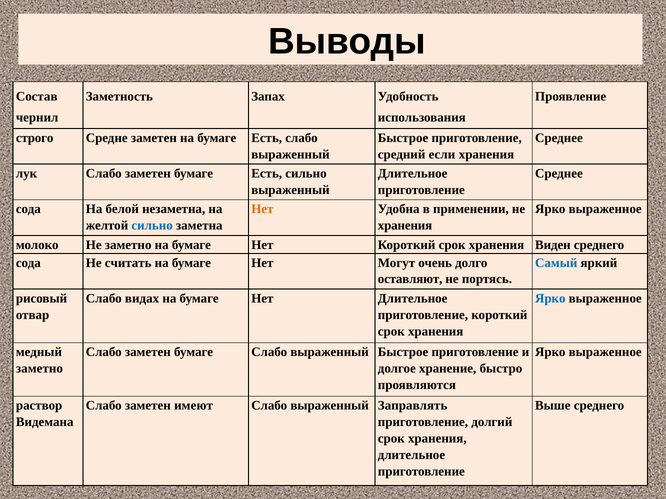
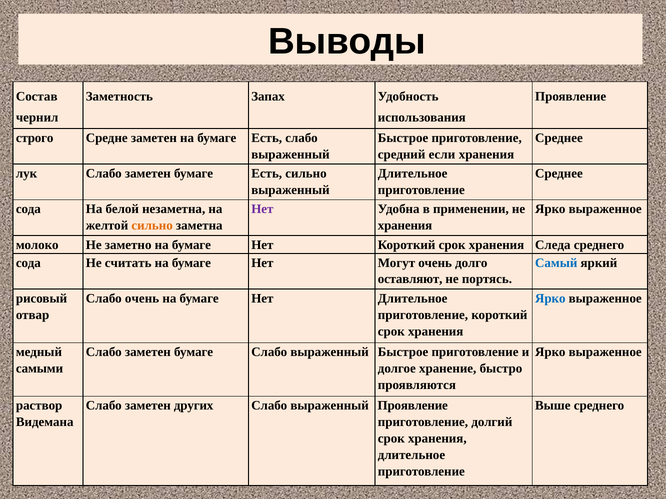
Нет colour: orange -> purple (262, 209)
сильно colour: blue -> orange (152, 226)
Виден: Виден -> Следа (553, 245)
Слабо видах: видах -> очень (142, 299)
заметно: заметно -> самыми (40, 369)
имеют: имеют -> других (194, 406)
выраженный Заправлять: Заправлять -> Проявление (413, 406)
